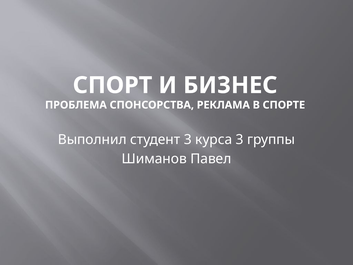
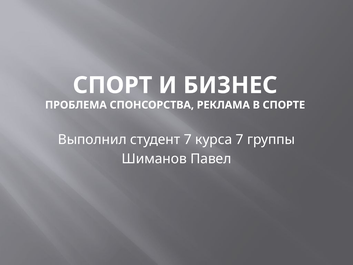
студент 3: 3 -> 7 (188, 140)
курса 3: 3 -> 7 (240, 140)
